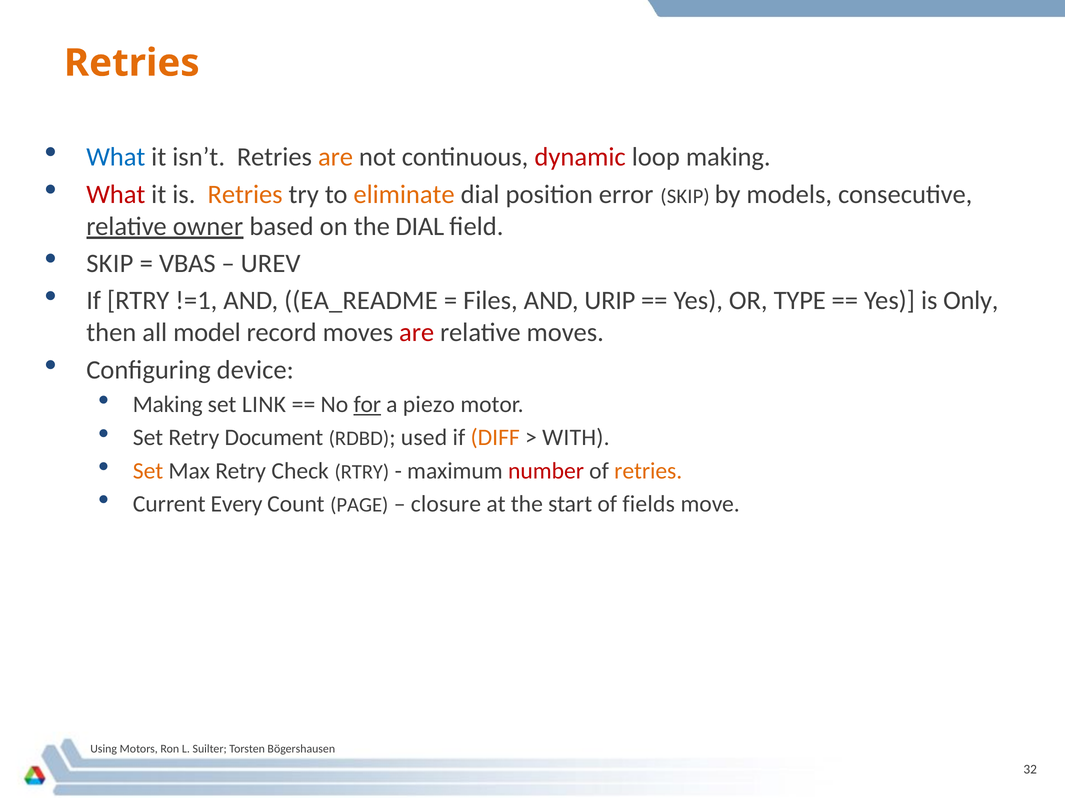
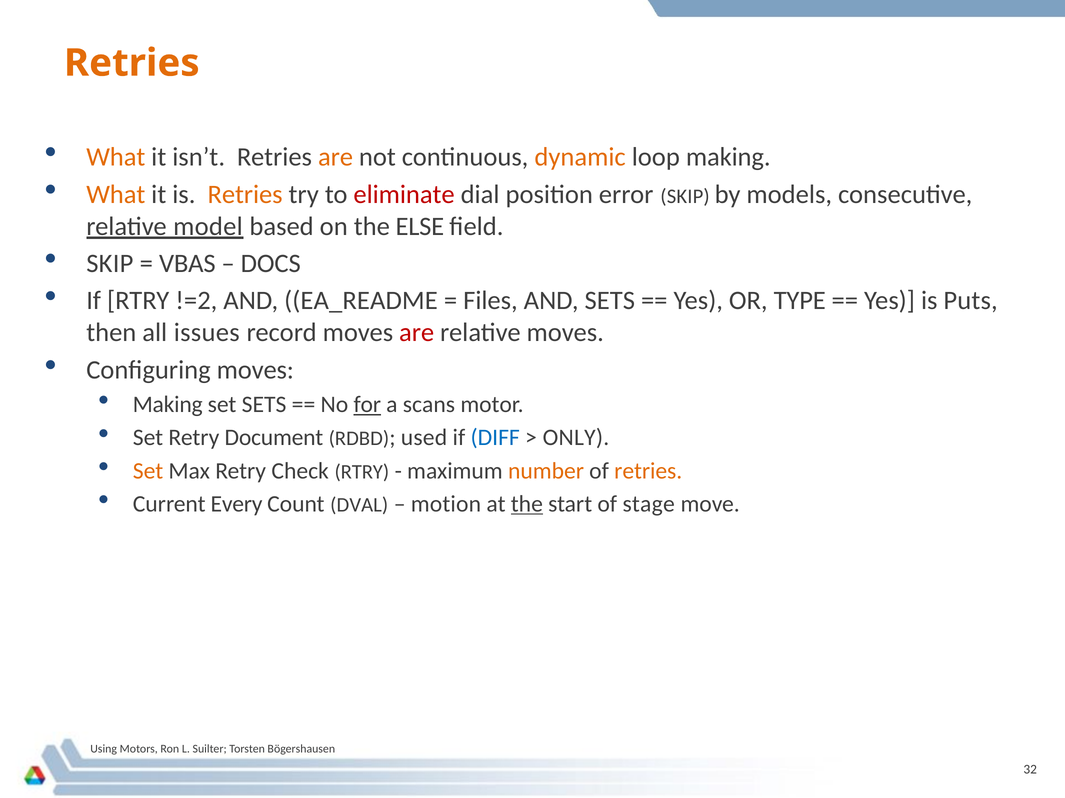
What colour: blue -> orange (116, 157)
dynamic colour: red -> orange (580, 157)
What colour: red -> orange (116, 194)
eliminate colour: orange -> red (404, 194)
owner: owner -> model (208, 226)
the DIAL: DIAL -> ELSE (420, 226)
UREV: UREV -> DOCS (271, 264)
!=1: !=1 -> !=2 (196, 301)
AND URIP: URIP -> SETS (610, 301)
Only: Only -> Puts (971, 301)
model: model -> issues (207, 333)
Configuring device: device -> moves (255, 370)
set LINK: LINK -> SETS (264, 405)
piezo: piezo -> scans (429, 405)
DIFF colour: orange -> blue (495, 438)
WITH: WITH -> ONLY (576, 438)
number colour: red -> orange (546, 471)
PAGE: PAGE -> DVAL (359, 505)
closure: closure -> motion (446, 504)
the underline: none -> present (527, 504)
fields: fields -> stage (649, 504)
